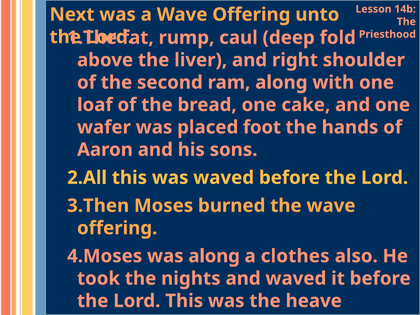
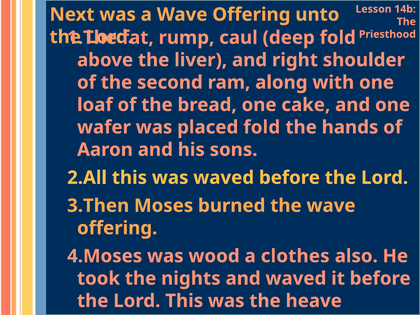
placed foot: foot -> fold (262, 127)
was along: along -> wood (214, 256)
